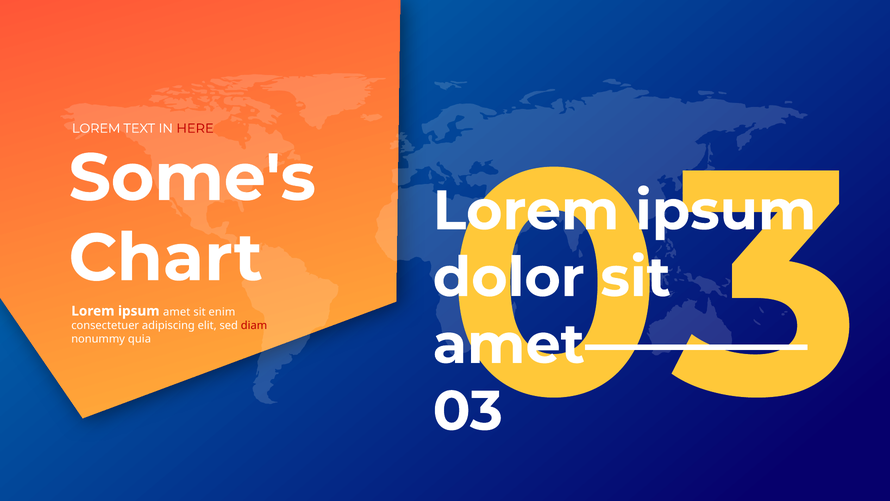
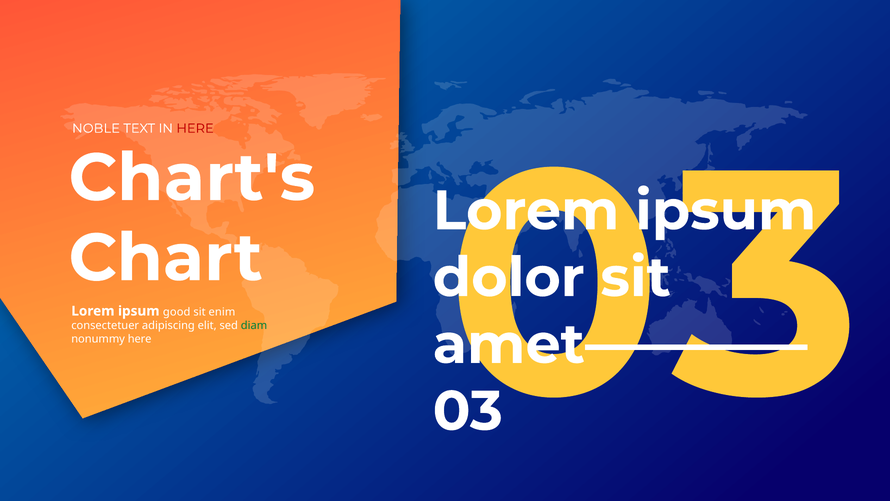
LOREM: LOREM -> NOBLE (96, 128)
Some's: Some's -> Chart's (192, 178)
amet: amet -> good (177, 312)
diam colour: red -> green (254, 325)
nonummy quia: quia -> here (140, 339)
